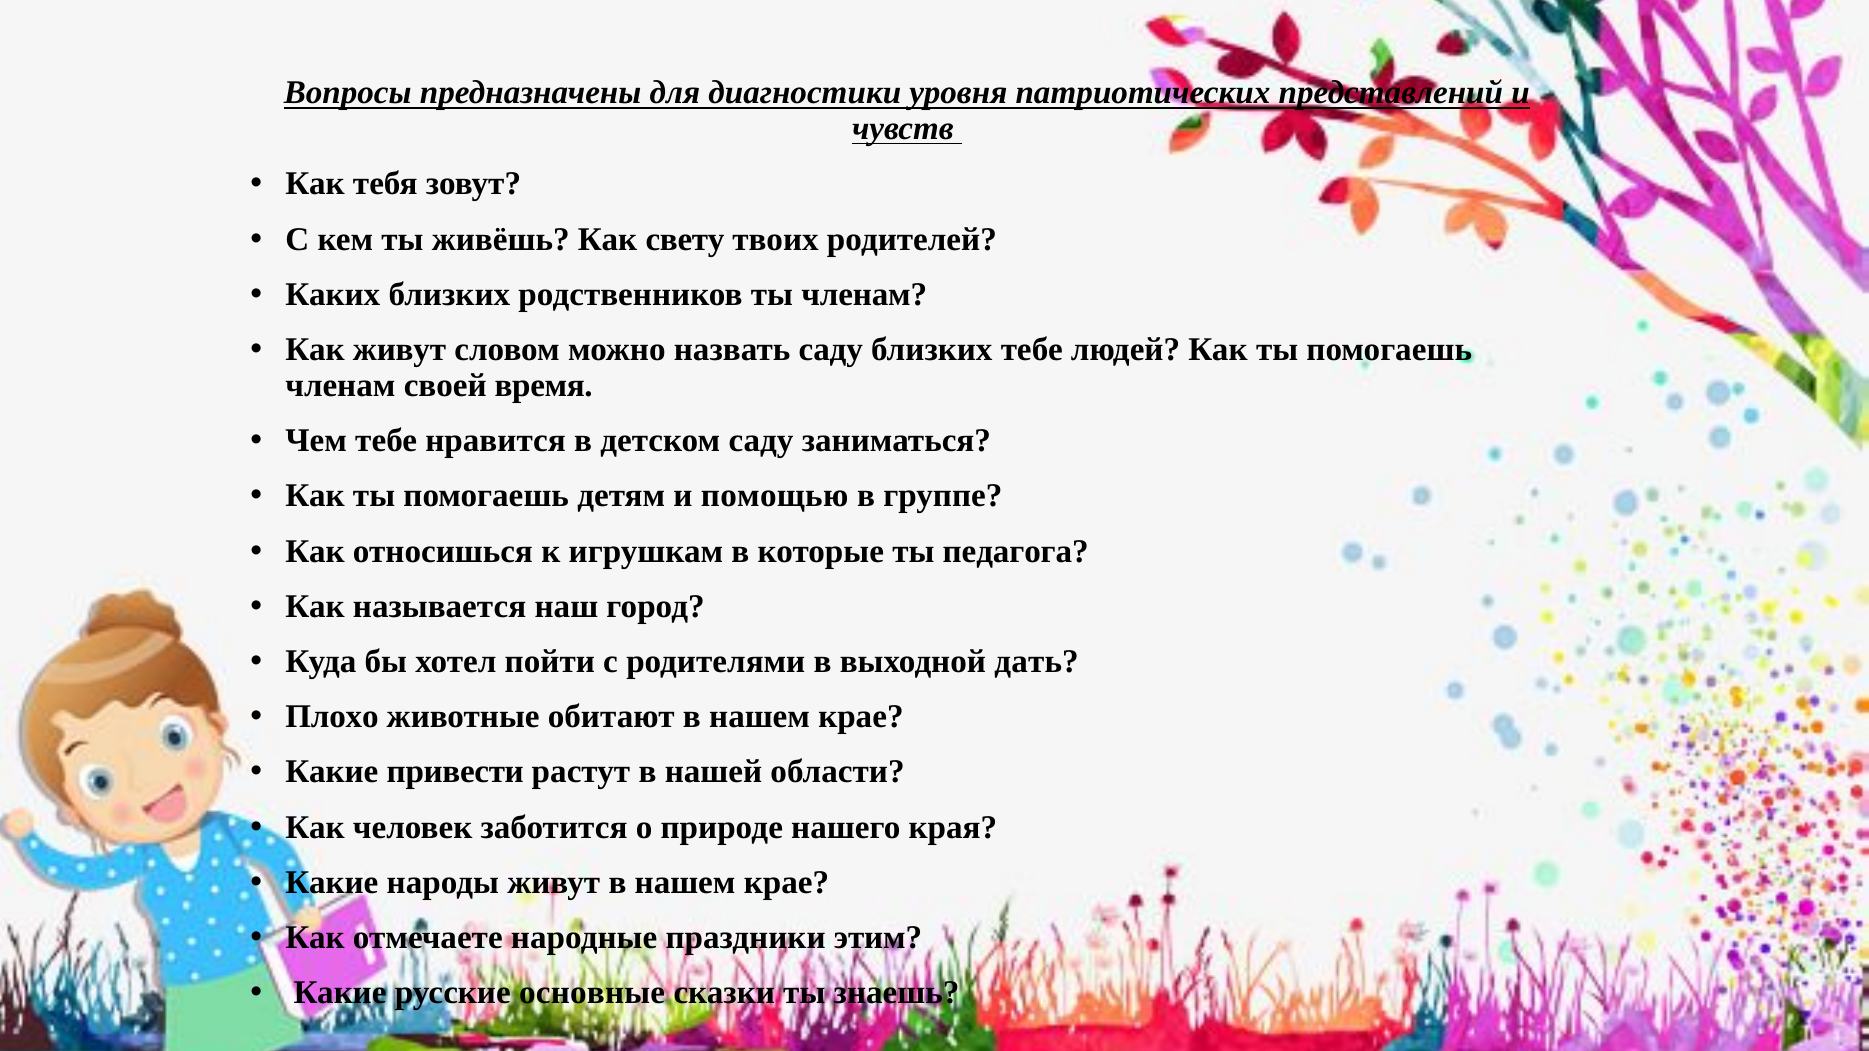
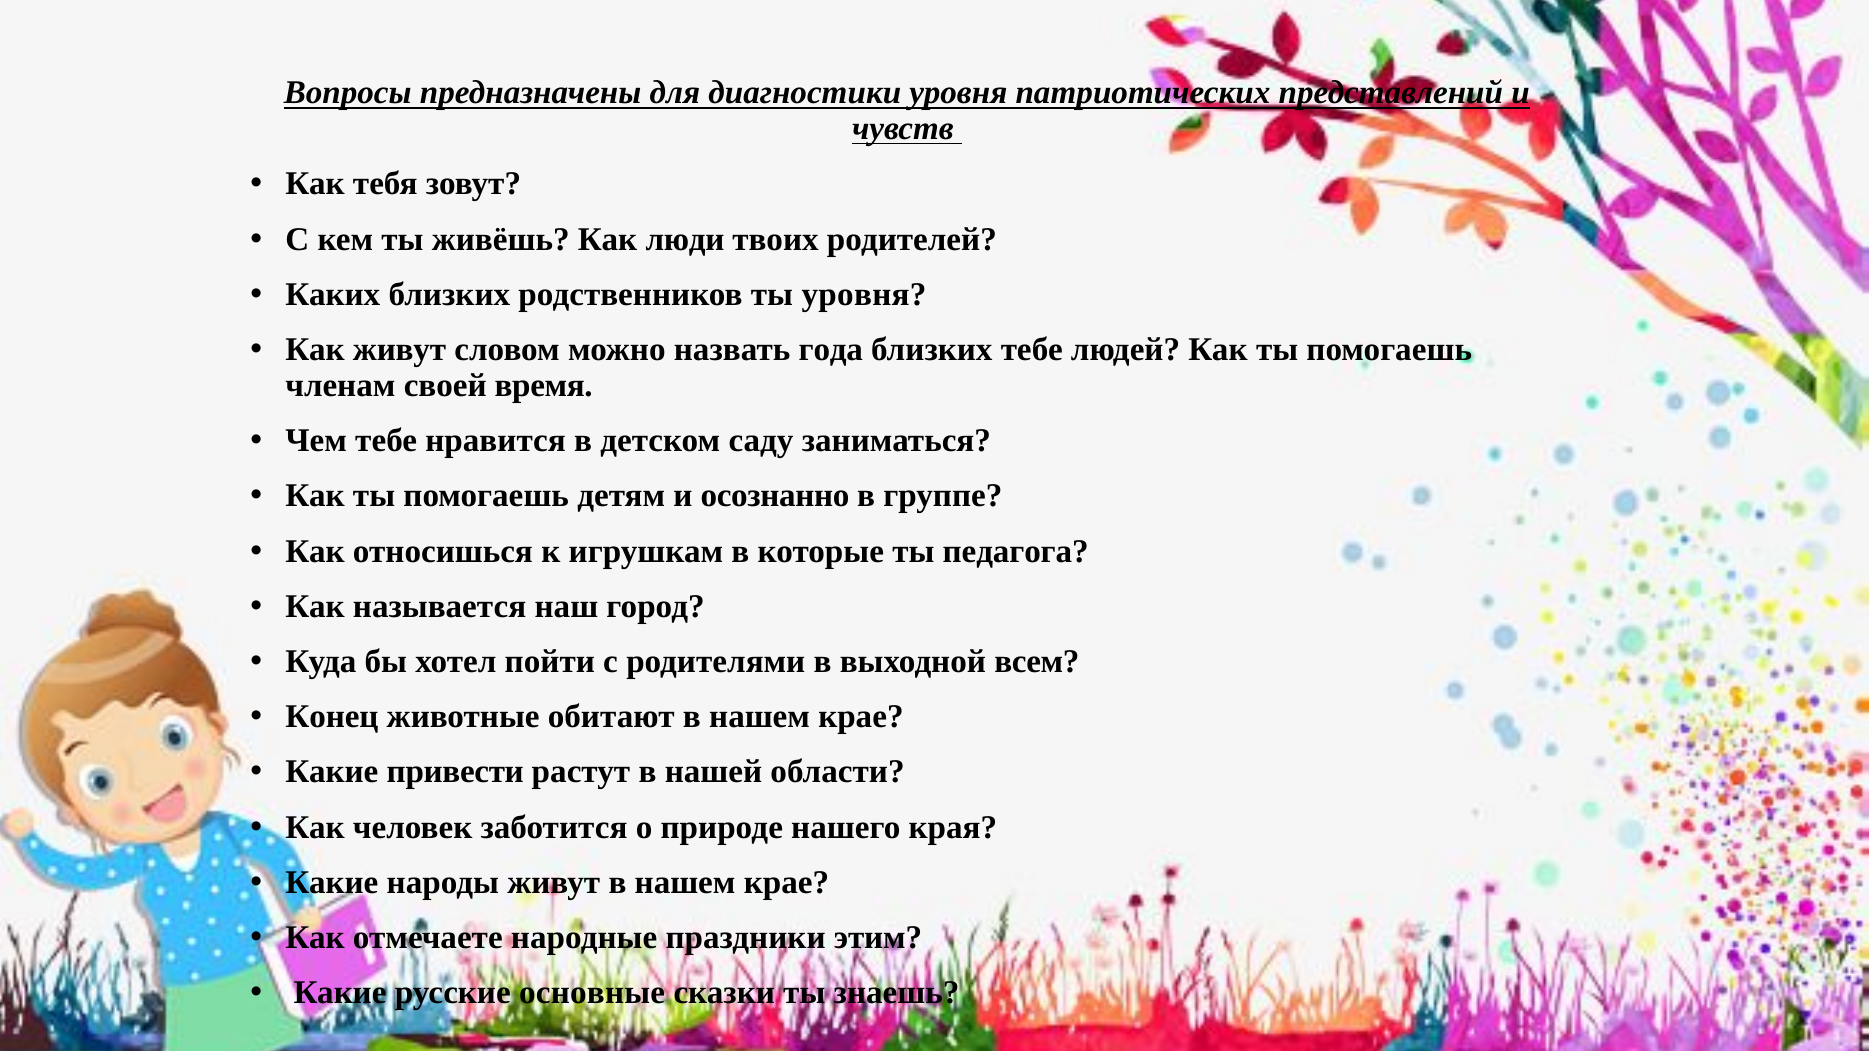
свету: свету -> люди (685, 239)
ты членам: членам -> уровня (864, 295)
назвать саду: саду -> года (831, 350)
помощью: помощью -> осознанно (775, 496)
дать: дать -> всем (1037, 662)
Плохо: Плохо -> Конец (332, 717)
